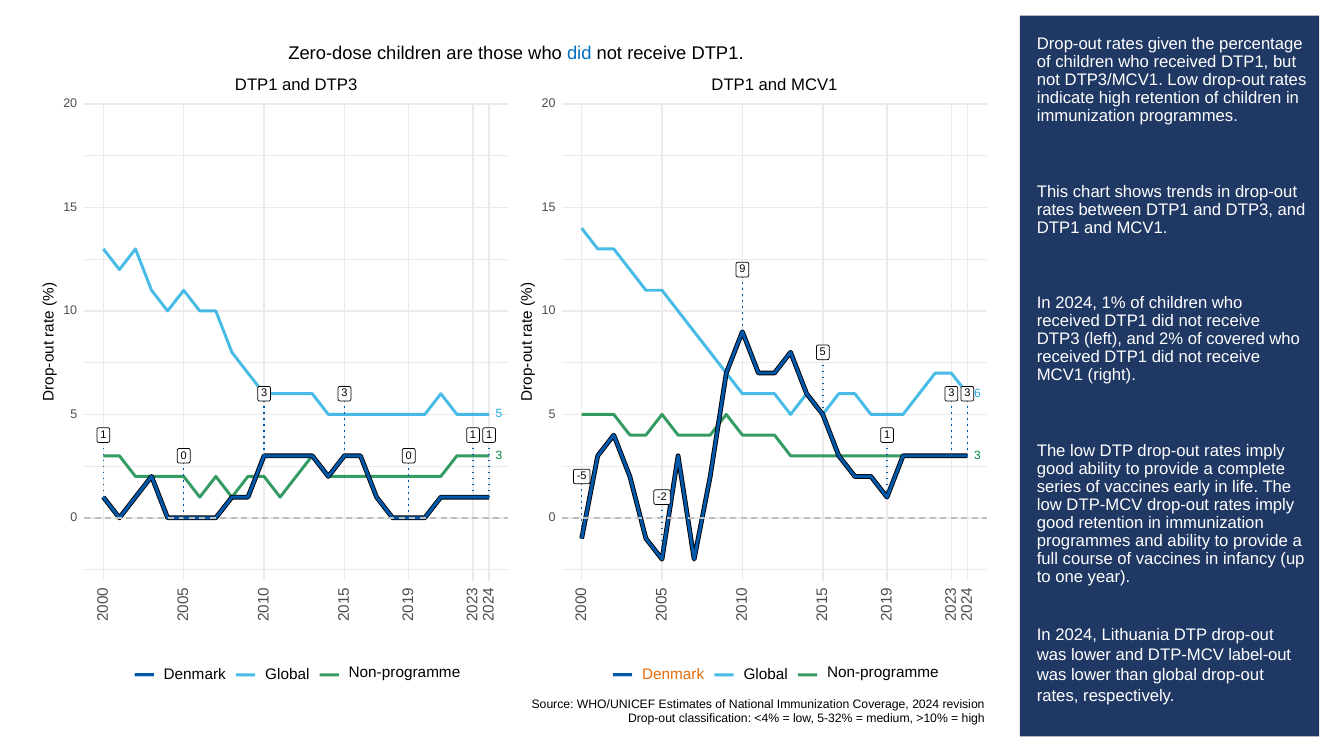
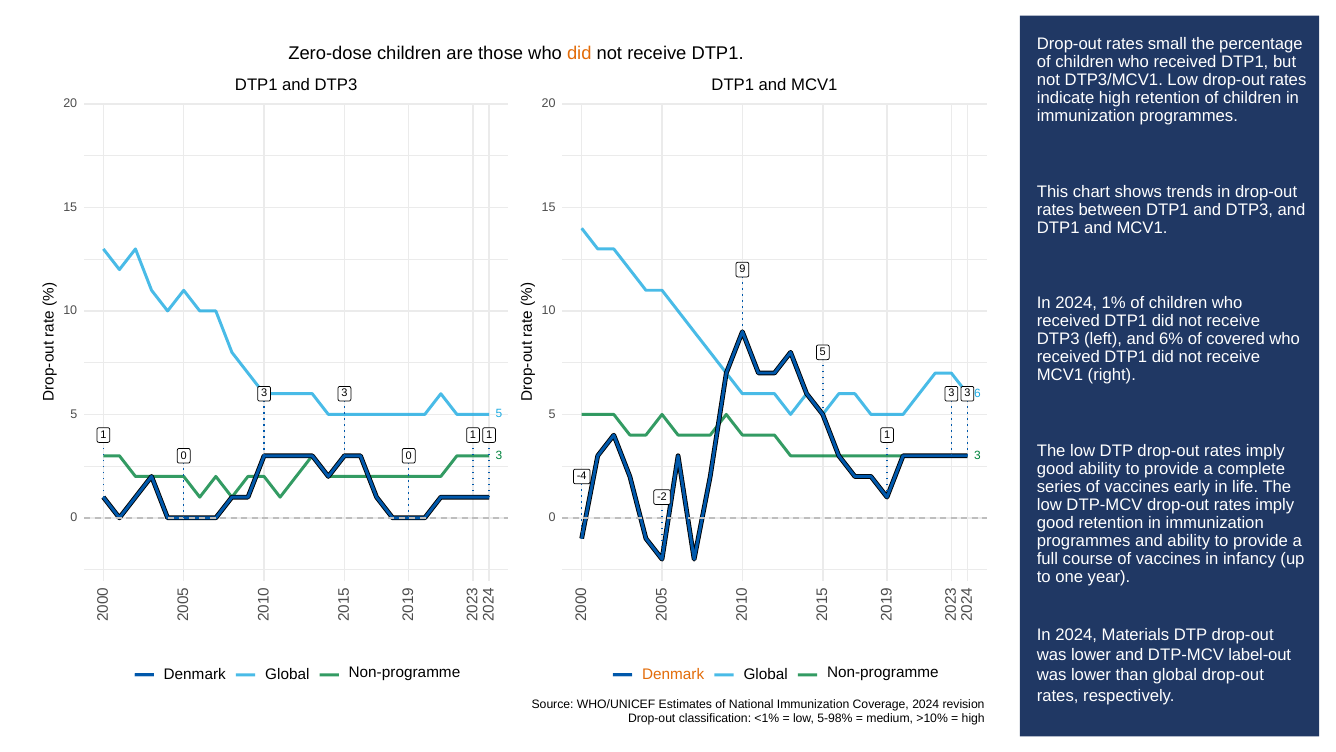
given: given -> small (1167, 44)
did colour: blue -> orange (579, 54)
2%: 2% -> 6% (1171, 339)
-5: -5 -> -4 (582, 476)
Lithuania: Lithuania -> Materials (1135, 635)
<4%: <4% -> <1% (767, 718)
5-32%: 5-32% -> 5-98% (835, 718)
